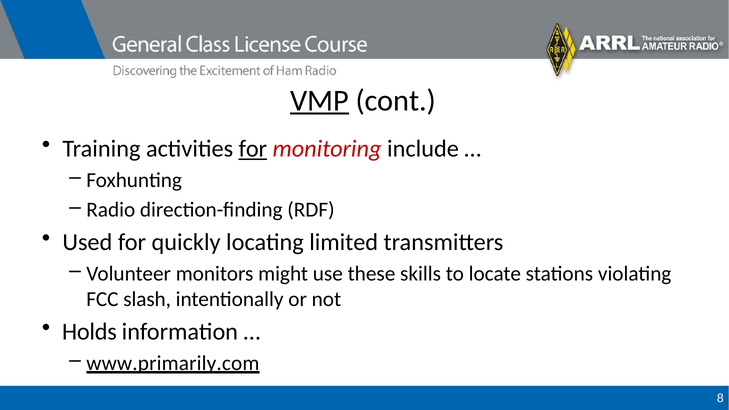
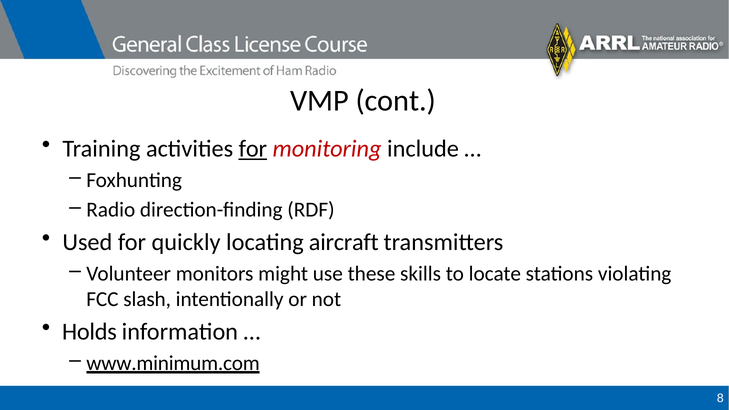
VMP underline: present -> none (319, 101)
limited: limited -> aircraft (344, 242)
www.primarily.com: www.primarily.com -> www.minimum.com (173, 363)
